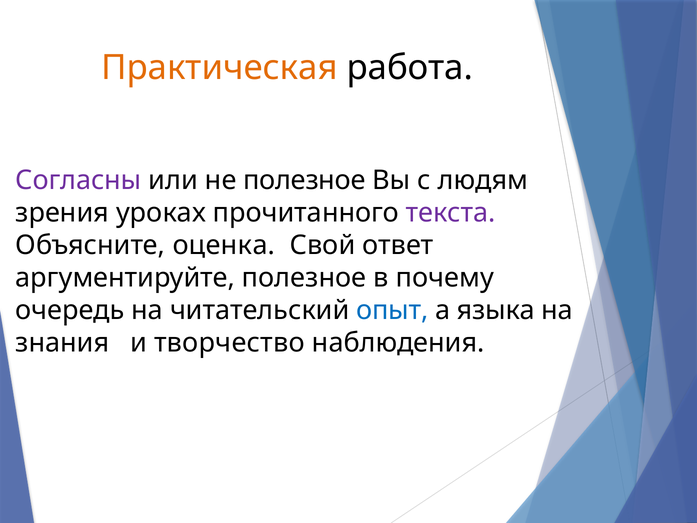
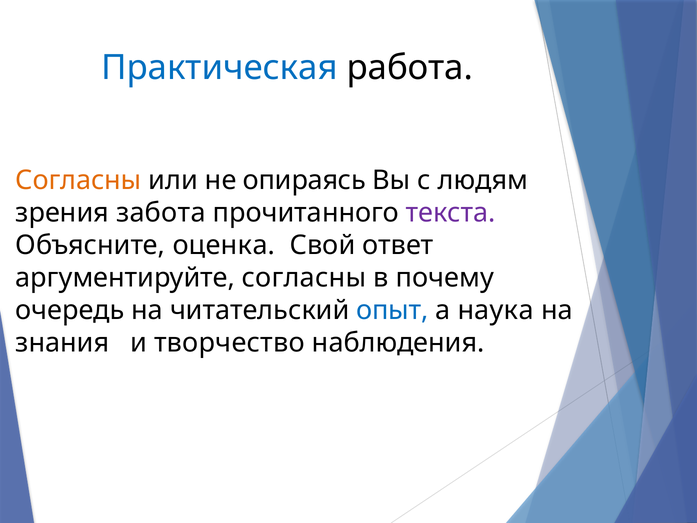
Практическая colour: orange -> blue (219, 68)
Согласны colour: purple -> orange (78, 180)
не полезное: полезное -> опираясь (304, 180)
уроках: уроках -> забота (161, 213)
аргументируйте полезное: полезное -> согласны (304, 278)
языка: языка -> наука (496, 310)
